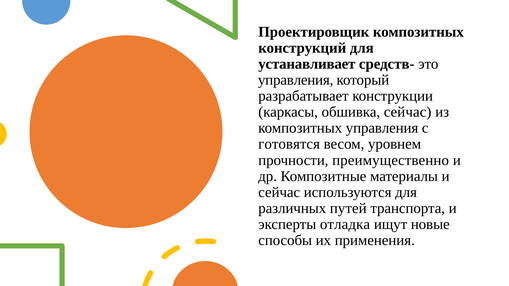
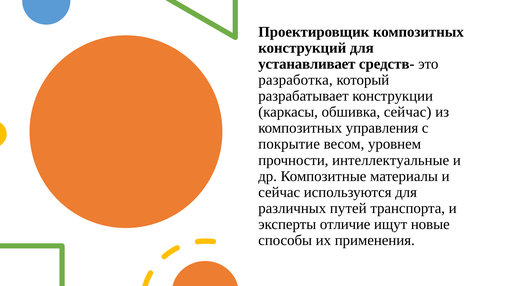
управления: управления -> разработка (296, 80)
готовятся: готовятся -> покрытие (289, 144)
преимущественно: преимущественно -> интеллектуальные (391, 160)
отладка: отладка -> отличие (345, 224)
